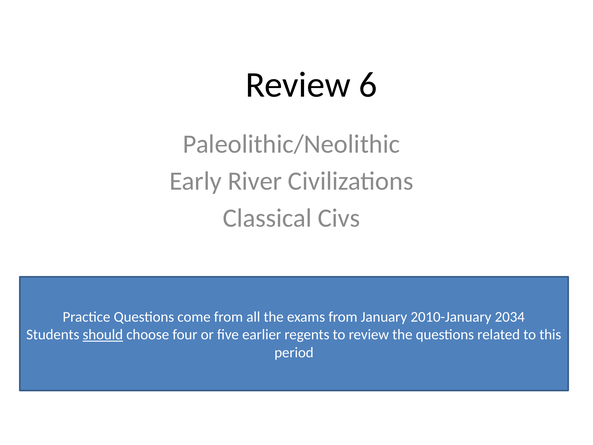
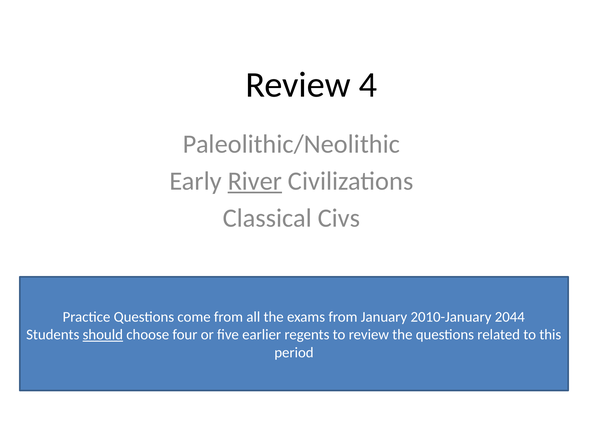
6: 6 -> 4 (368, 85)
River underline: none -> present (255, 181)
2034: 2034 -> 2044 (510, 317)
